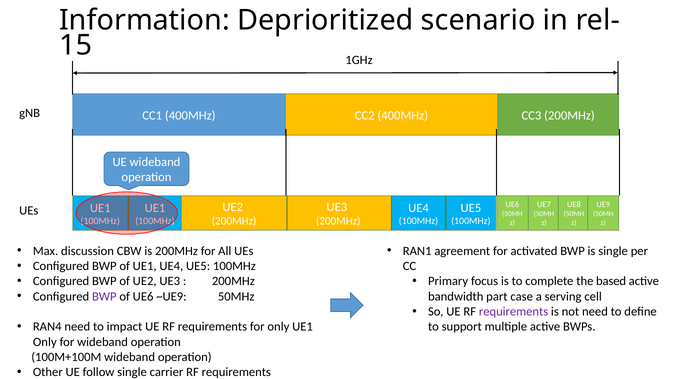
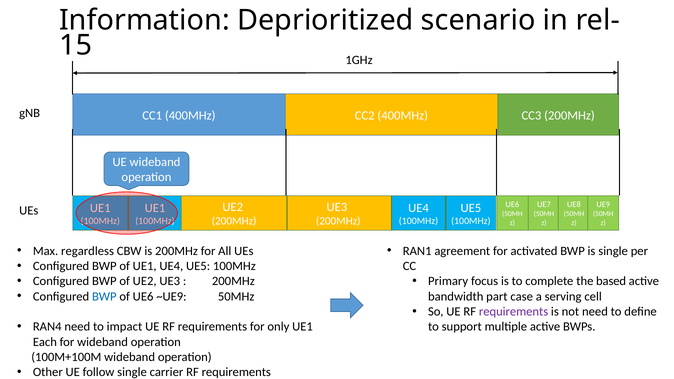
discussion: discussion -> regardless (88, 251)
BWP colour: purple -> blue (104, 297)
Only: Only -> Each (45, 342)
